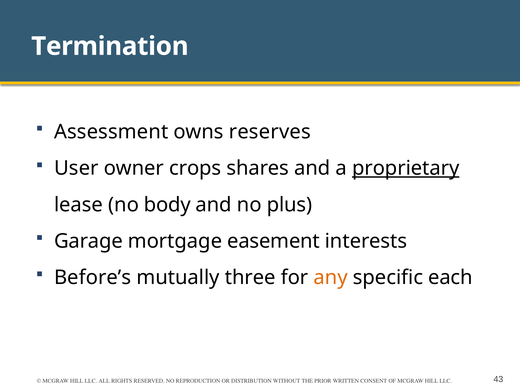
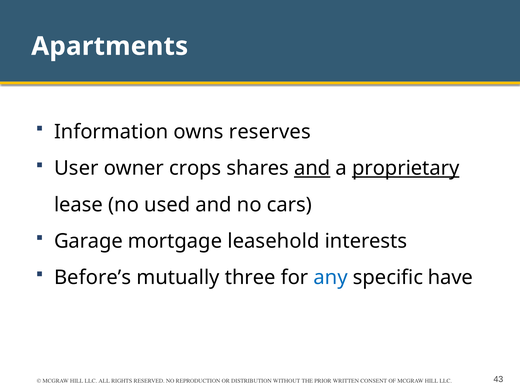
Termination: Termination -> Apartments (110, 46)
Assessment: Assessment -> Information (111, 132)
and underline: none -> present (312, 168)
body: body -> used (167, 205)
plus: plus -> cars (289, 205)
easement: easement -> leasehold (273, 241)
any colour: orange -> blue (331, 278)
each: each -> have (450, 278)
